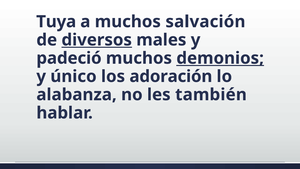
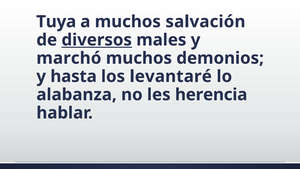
padeció: padeció -> marchó (69, 58)
demonios underline: present -> none (220, 58)
único: único -> hasta (74, 76)
adoración: adoración -> levantaré (171, 76)
también: también -> herencia (211, 95)
